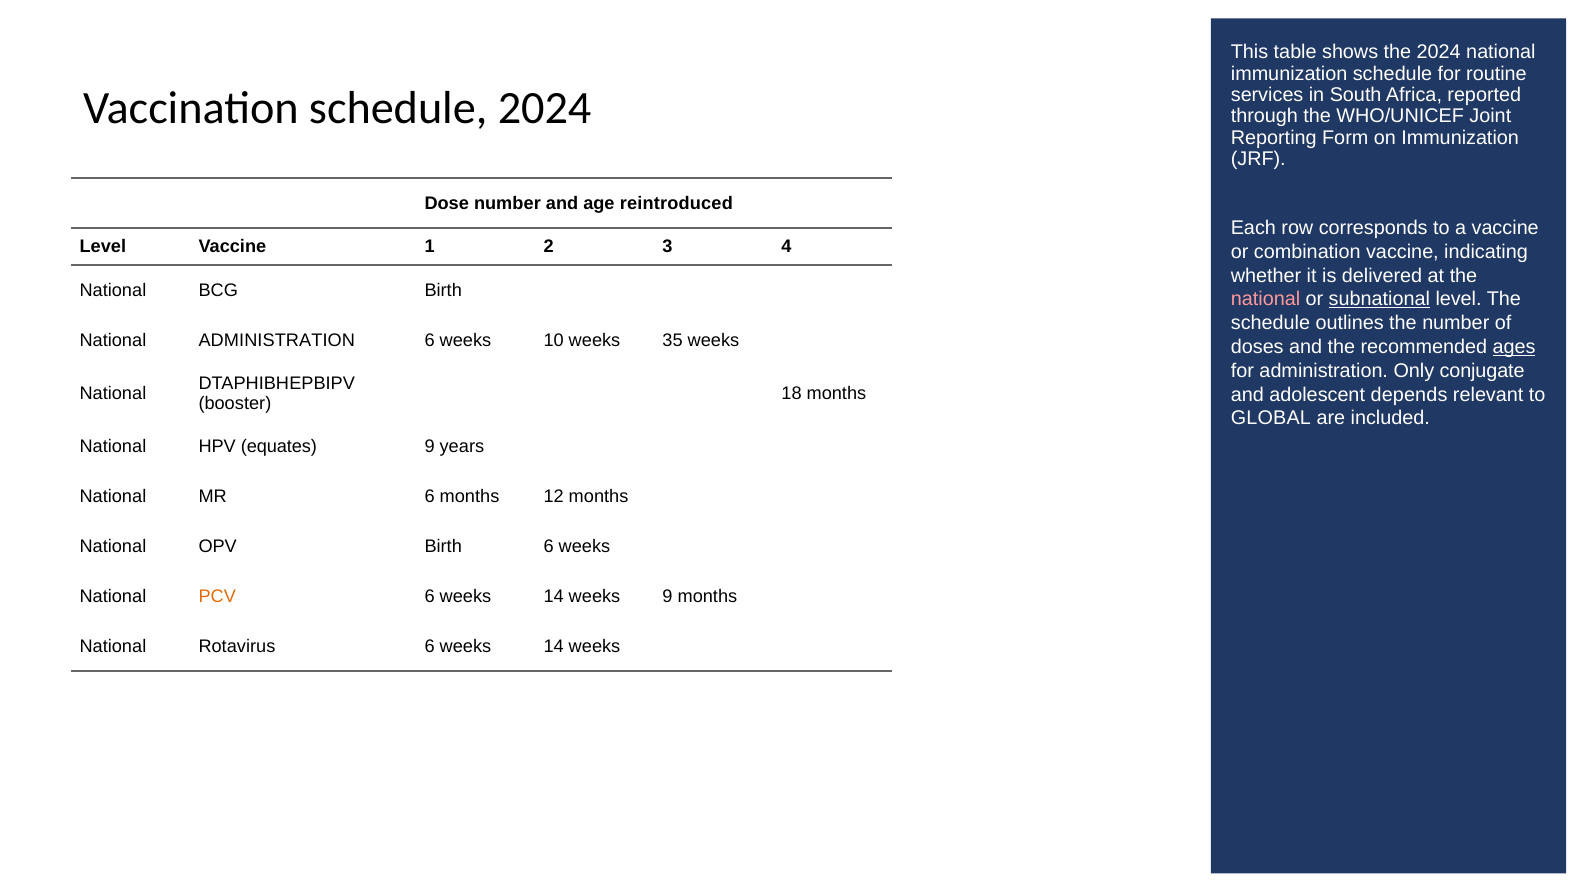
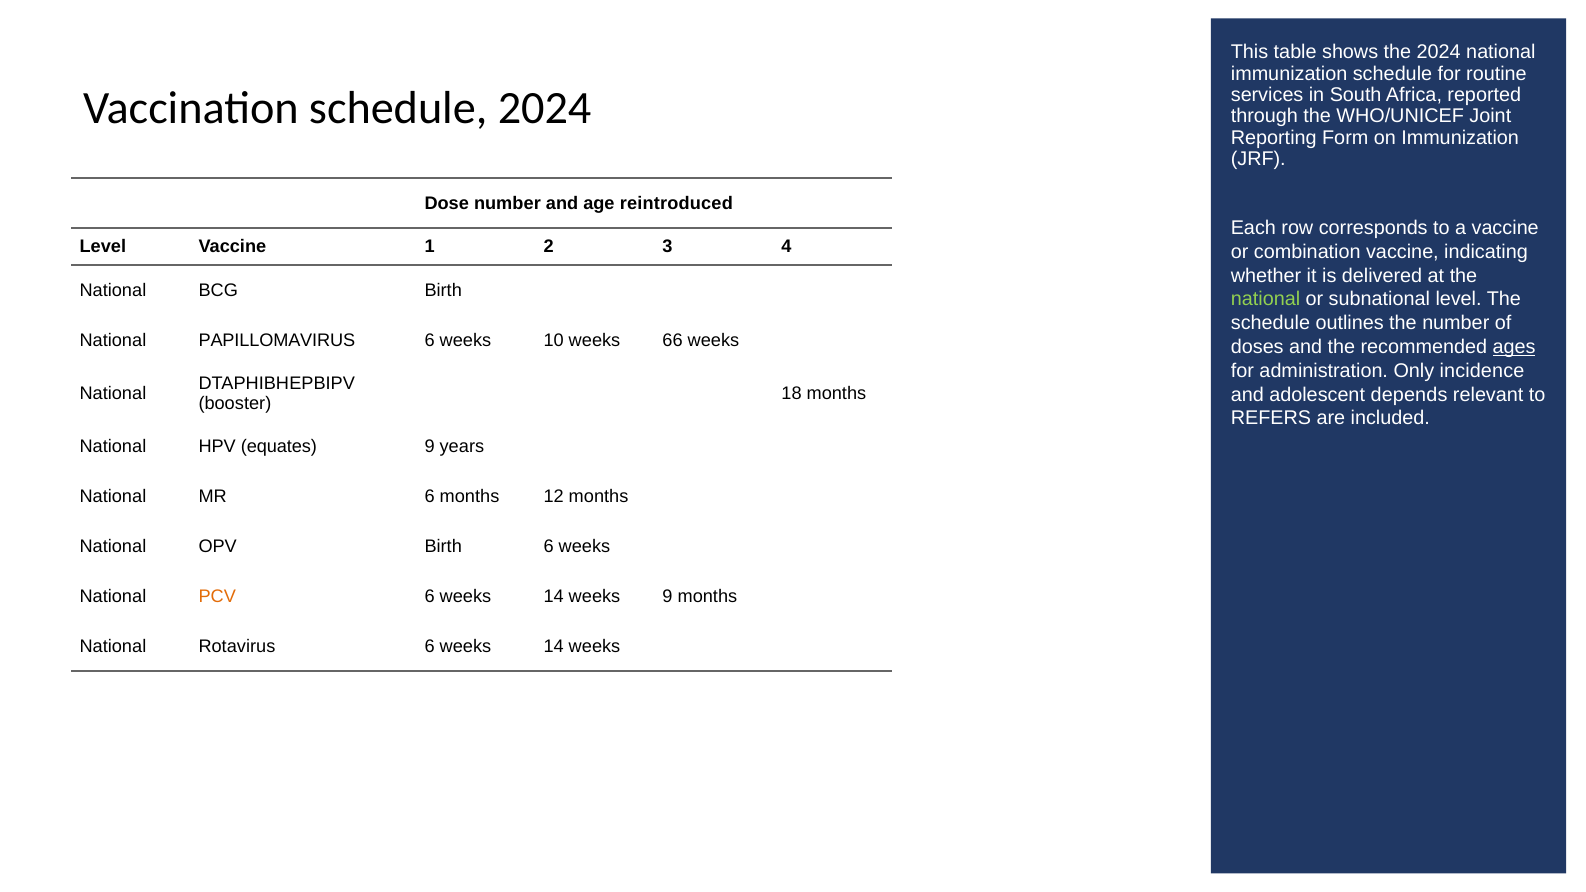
national colour: pink -> light green (1266, 299)
subnational underline: present -> none (1379, 299)
National ADMINISTRATION: ADMINISTRATION -> PAPILLOMAVIRUS (277, 340)
35: 35 -> 66 (673, 340)
conjugate: conjugate -> incidence (1482, 371)
GLOBAL: GLOBAL -> REFERS (1271, 418)
